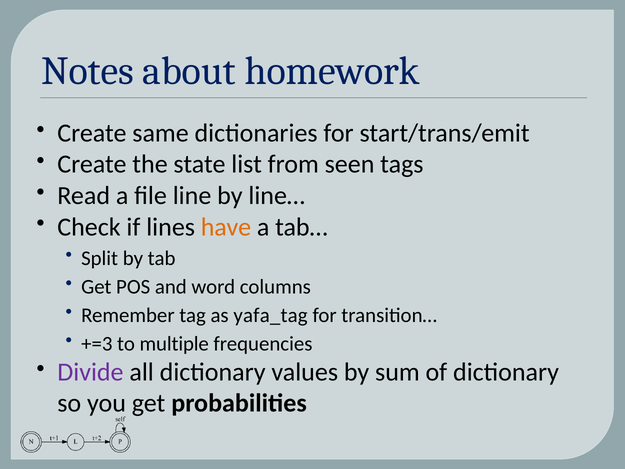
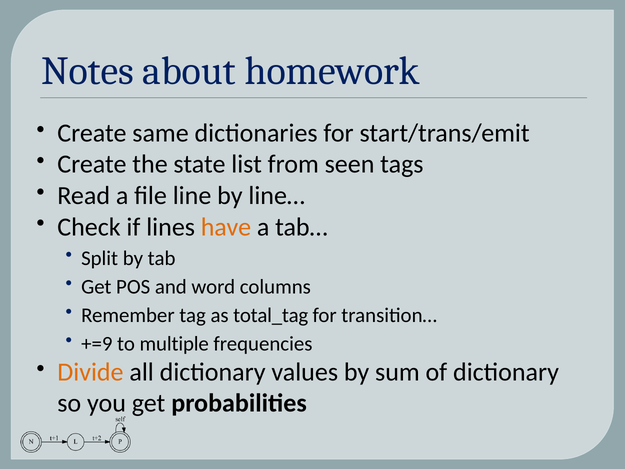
yafa_tag: yafa_tag -> total_tag (271, 315)
+=3: +=3 -> +=9 (97, 343)
Divide colour: purple -> orange (90, 372)
